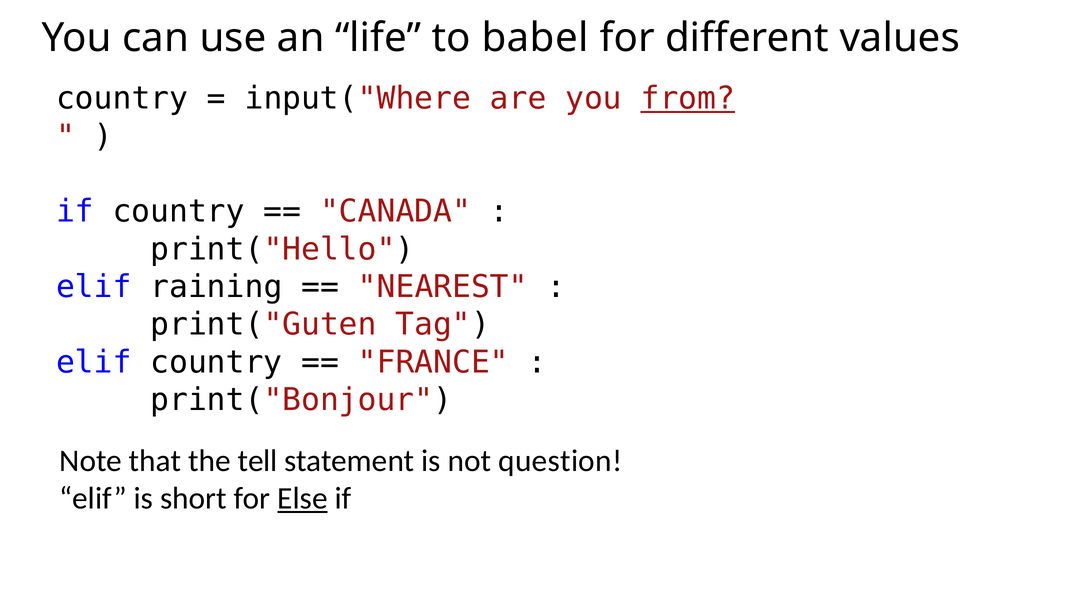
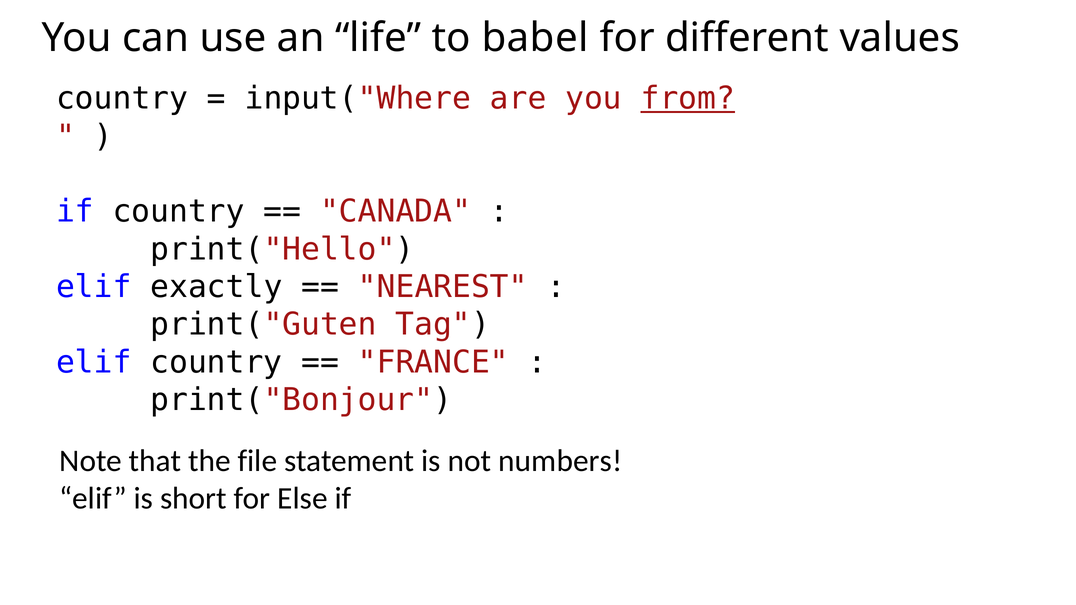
raining: raining -> exactly (216, 287)
tell: tell -> file (258, 461)
question: question -> numbers (560, 461)
Else underline: present -> none (303, 499)
